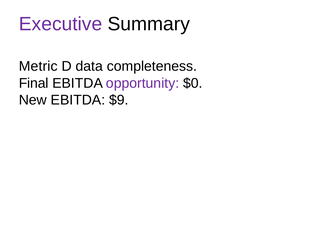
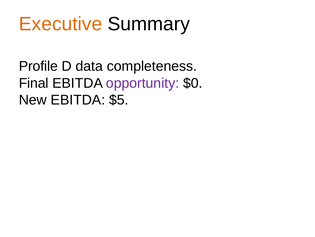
Executive colour: purple -> orange (61, 24)
Metric: Metric -> Profile (38, 66)
$9: $9 -> $5 (119, 100)
